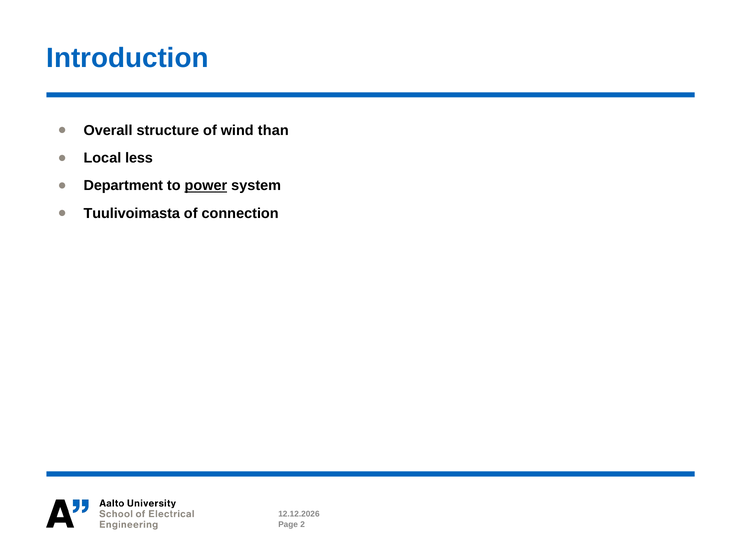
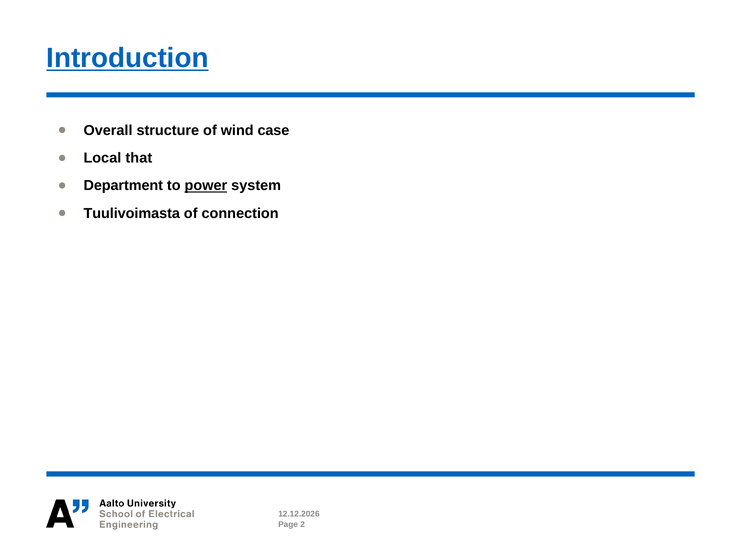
Introduction underline: none -> present (128, 58)
than: than -> case (273, 130)
less: less -> that (139, 158)
